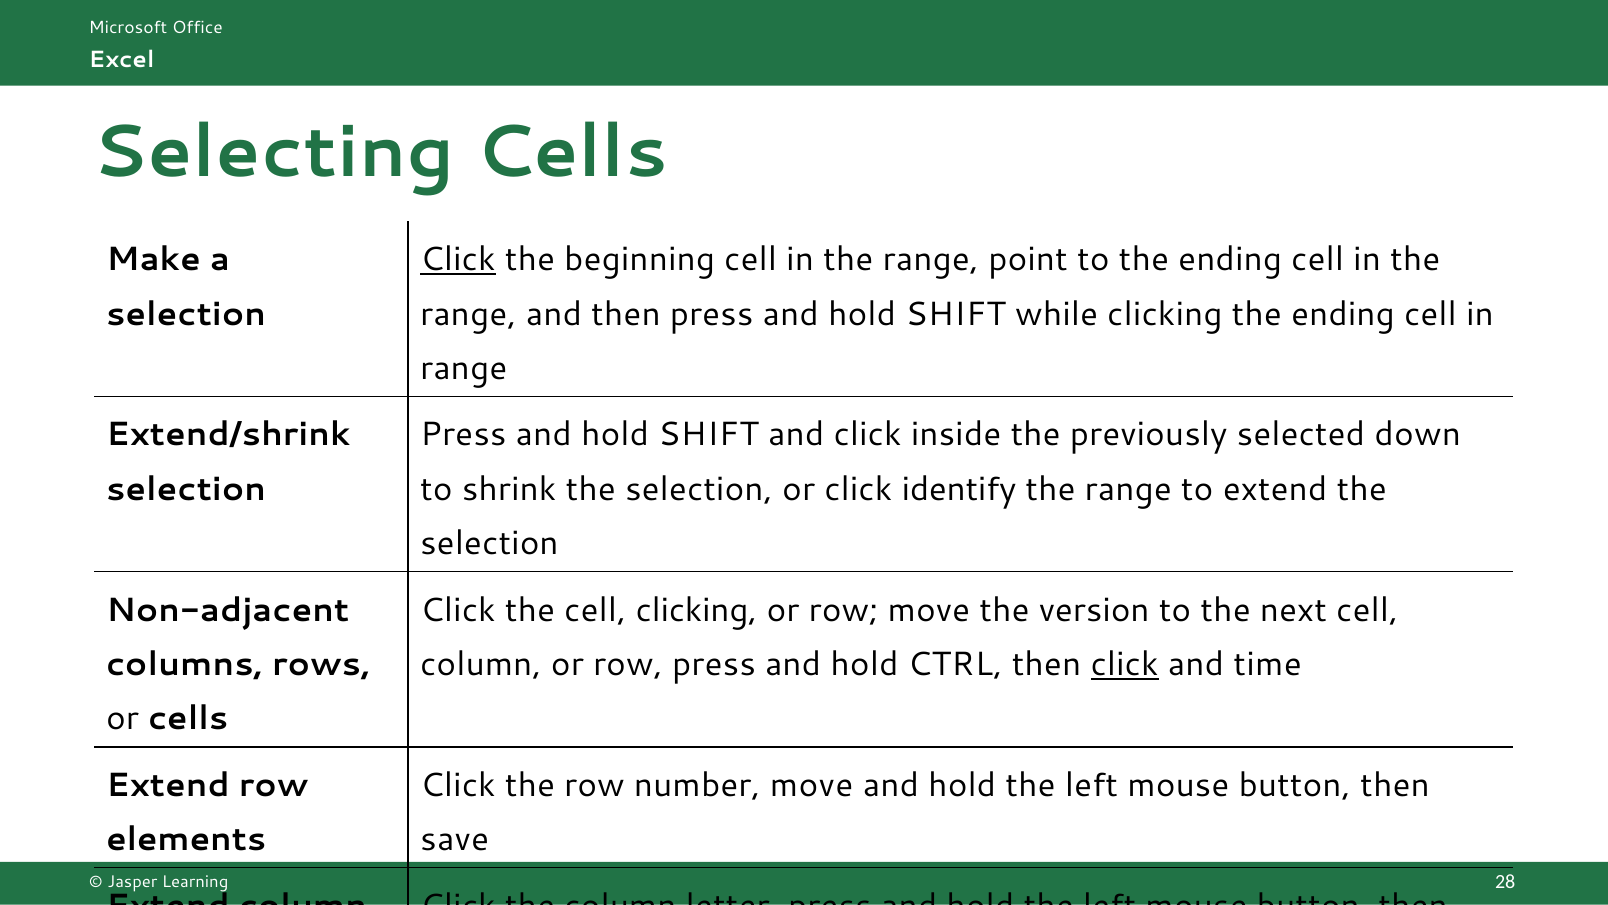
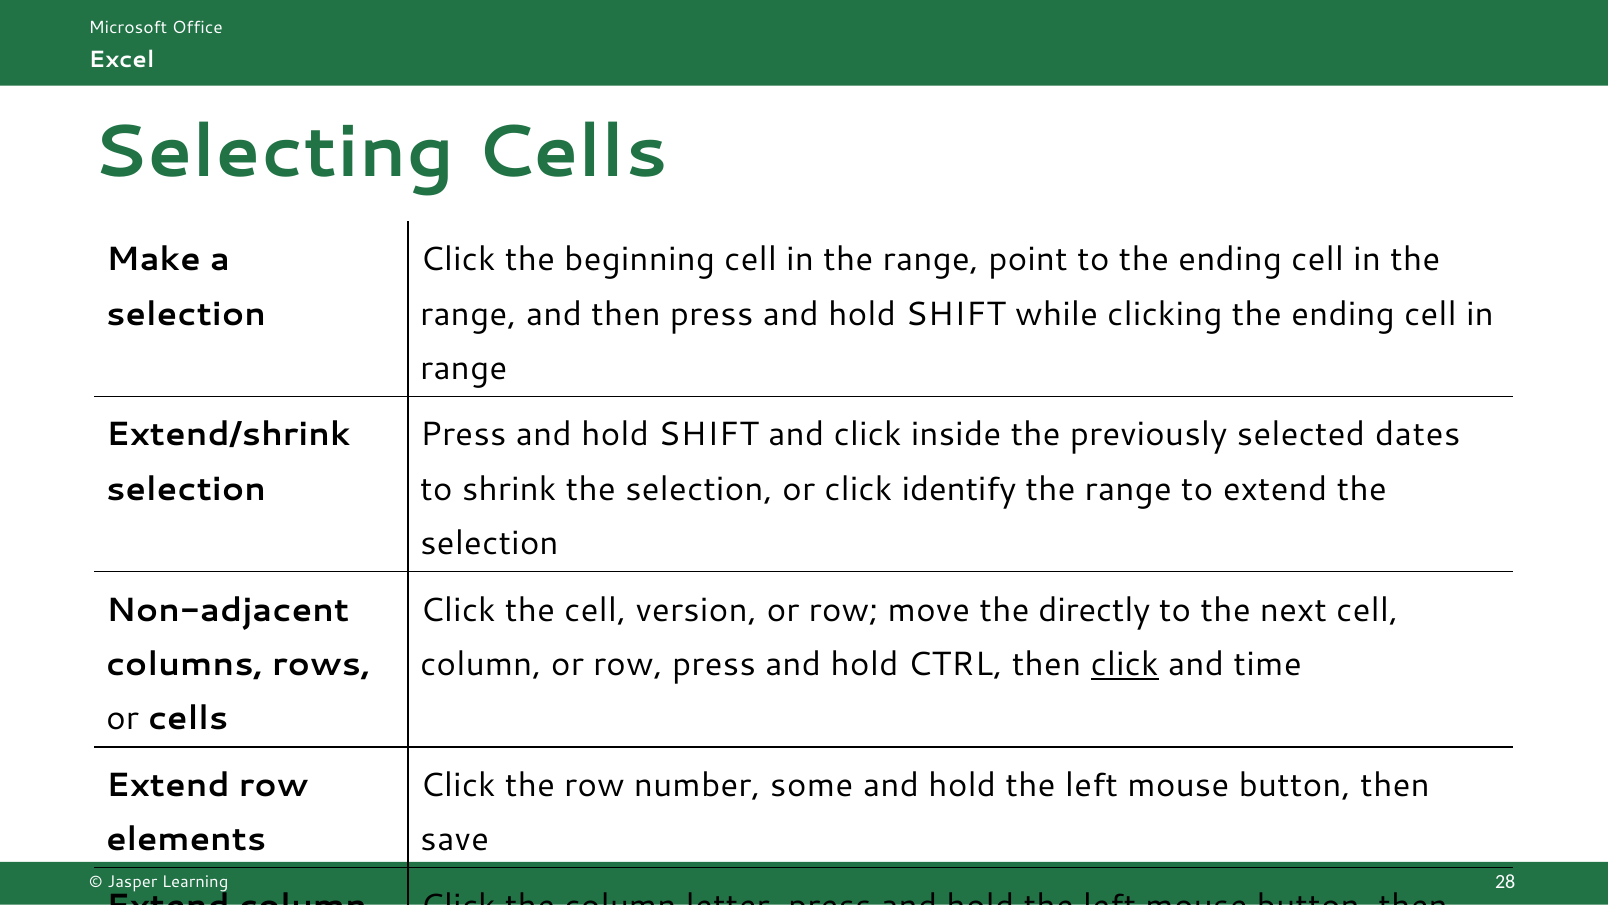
Click underline: present -> none (458, 260)
down: down -> dates (1418, 435)
cell clicking: clicking -> version (696, 610)
version: version -> directly (1094, 610)
number move: move -> some (812, 785)
